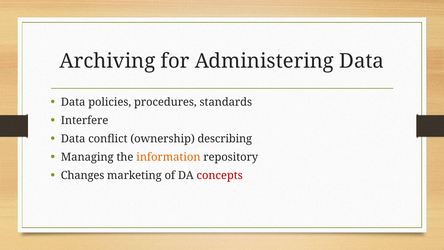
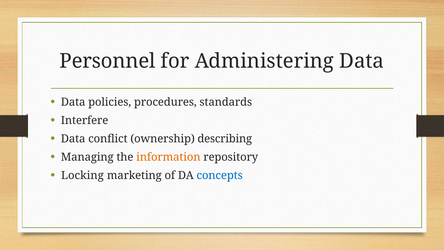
Archiving: Archiving -> Personnel (108, 61)
Changes: Changes -> Locking (82, 175)
concepts colour: red -> blue (220, 175)
